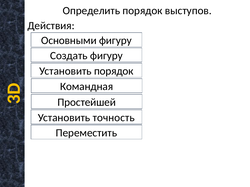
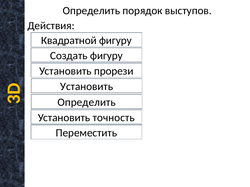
Основными: Основными -> Квадратной (69, 41)
Установить порядок: порядок -> прорези (114, 71)
Командная: Командная -> Установить (87, 87)
Простейшей: Простейшей -> Определить (87, 103)
